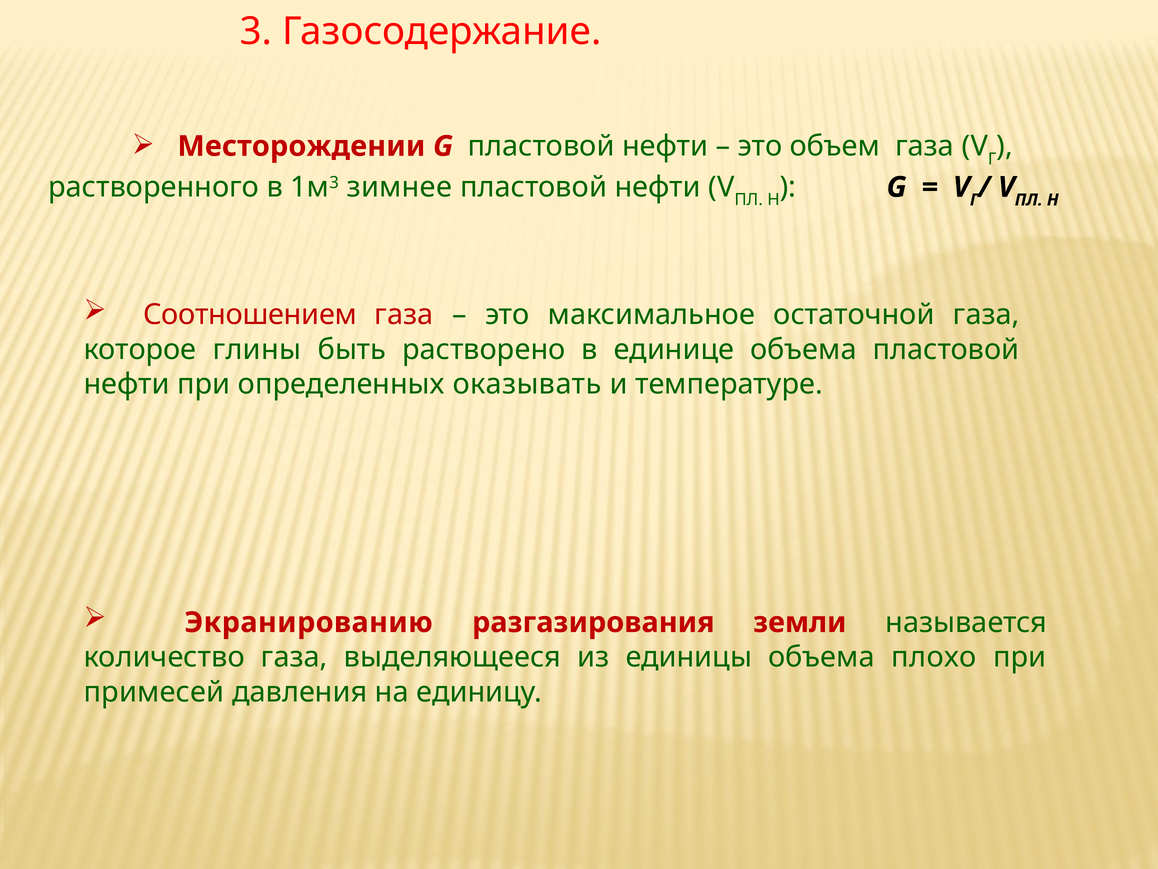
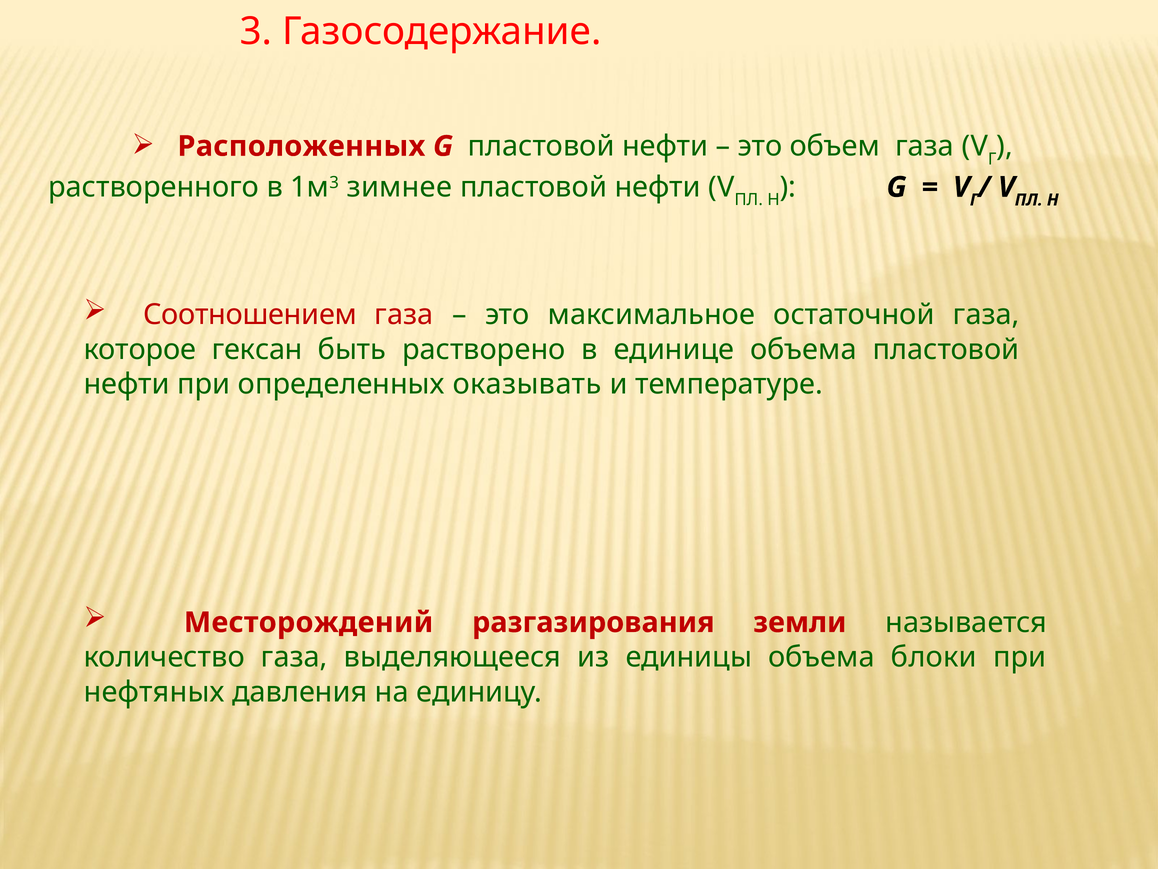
Месторождении: Месторождении -> Расположенных (301, 146)
глины: глины -> гексан (257, 349)
Экранированию: Экранированию -> Месторождений (309, 622)
плохо: плохо -> блоки (934, 657)
примесей: примесей -> нефтяных (154, 692)
